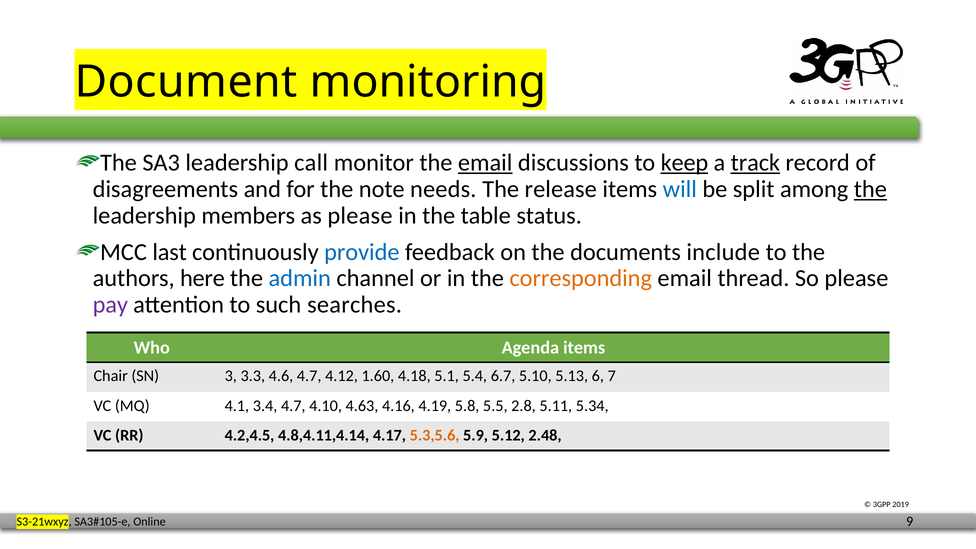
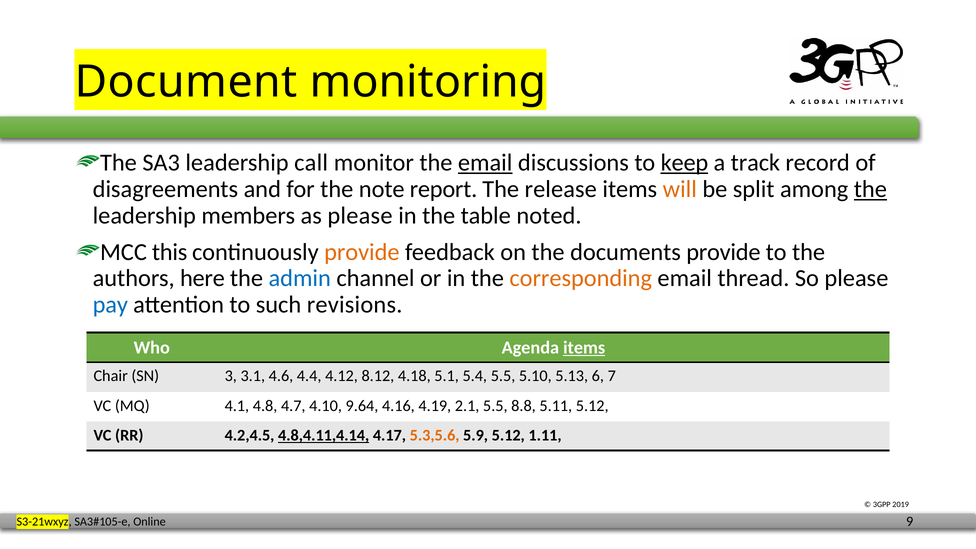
track underline: present -> none (755, 163)
needs: needs -> report (443, 189)
will colour: blue -> orange (680, 189)
status: status -> noted (549, 216)
last: last -> this (170, 252)
provide colour: blue -> orange (362, 252)
documents include: include -> provide (723, 252)
pay colour: purple -> blue (110, 305)
searches: searches -> revisions (355, 305)
items underline: none -> present (584, 348)
3.3: 3.3 -> 3.1 (253, 376)
4.6 4.7: 4.7 -> 4.4 (309, 376)
1.60: 1.60 -> 8.12 (378, 376)
5.4 6.7: 6.7 -> 5.5 (503, 376)
3.4: 3.4 -> 4.8 (265, 406)
4.63: 4.63 -> 9.64 (362, 406)
5.8: 5.8 -> 2.1 (467, 406)
2.8: 2.8 -> 8.8 (523, 406)
5.11 5.34: 5.34 -> 5.12 (592, 406)
4.8,4.11,4.14 underline: none -> present (324, 435)
2.48: 2.48 -> 1.11 (545, 435)
